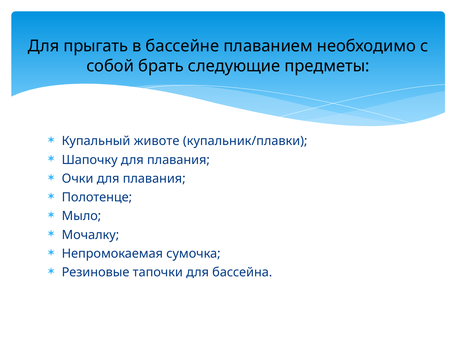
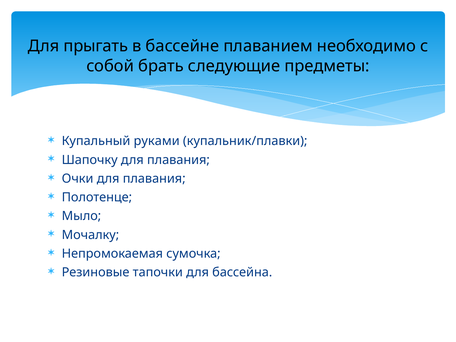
животе: животе -> руками (157, 141)
